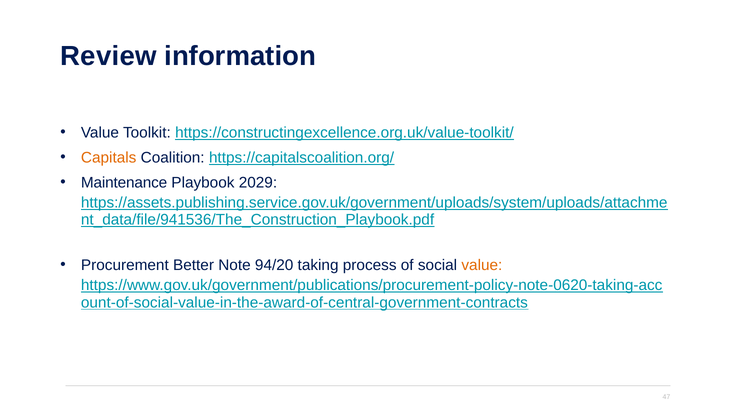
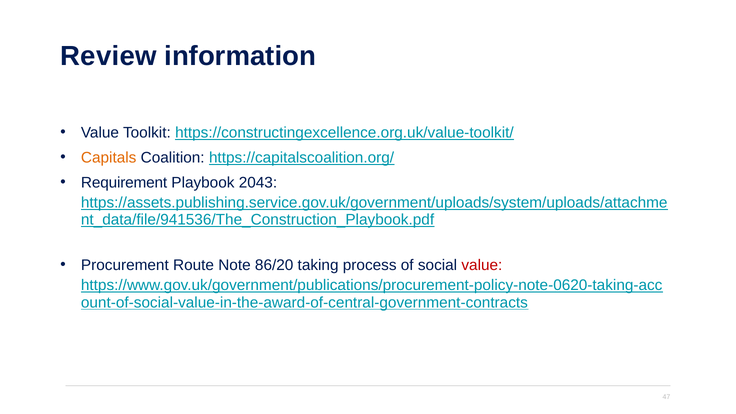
Maintenance: Maintenance -> Requirement (124, 182)
2029: 2029 -> 2043 (258, 182)
Better: Better -> Route (194, 265)
94/20: 94/20 -> 86/20 (274, 265)
value colour: orange -> red (482, 265)
